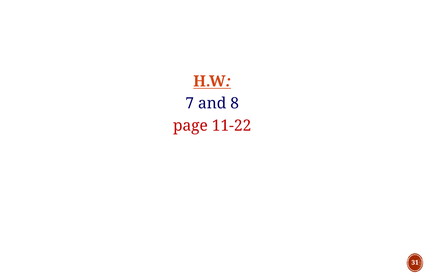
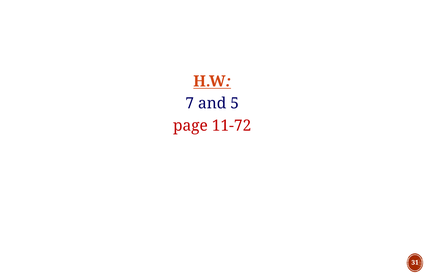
8: 8 -> 5 (235, 103)
11-22: 11-22 -> 11-72 (232, 125)
